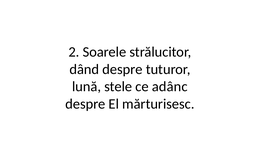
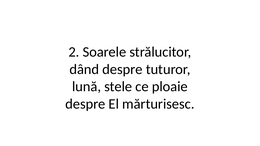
adânc: adânc -> ploaie (170, 87)
